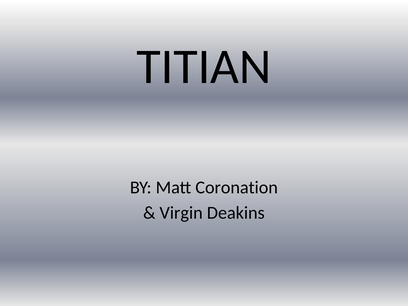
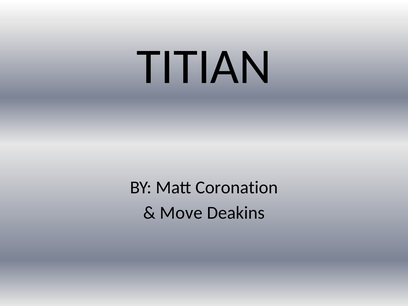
Virgin: Virgin -> Move (181, 213)
